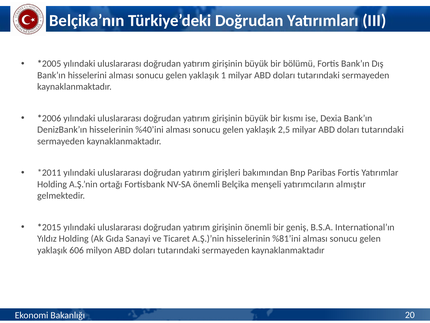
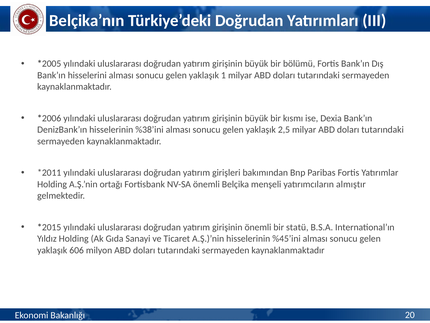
%40’ini: %40’ini -> %38’ini (149, 130)
geniş: geniş -> statü (297, 227)
%81’ini: %81’ini -> %45’ini (287, 238)
